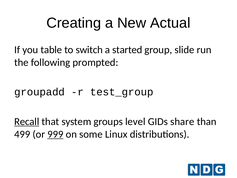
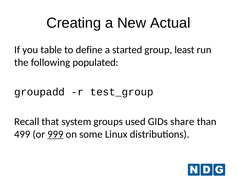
switch: switch -> define (89, 50)
slide: slide -> least (185, 50)
prompted: prompted -> populated (96, 62)
Recall underline: present -> none (27, 121)
level: level -> used (135, 121)
